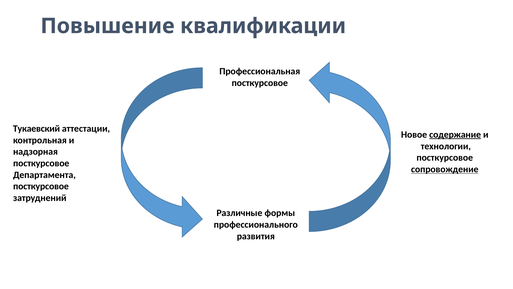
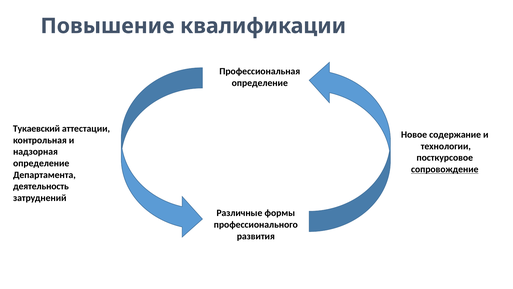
посткурсовое: посткурсовое -> определение (260, 83)
содержание underline: present -> none (455, 134)
посткурсовое: посткурсовое -> определение (41, 163)
посткурсовое: посткурсовое -> деятельность (41, 186)
